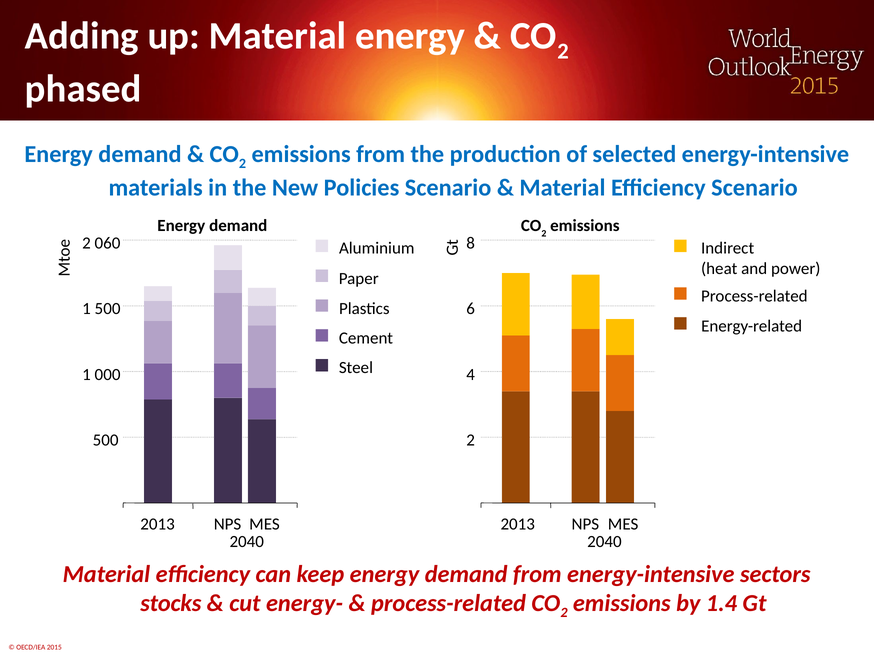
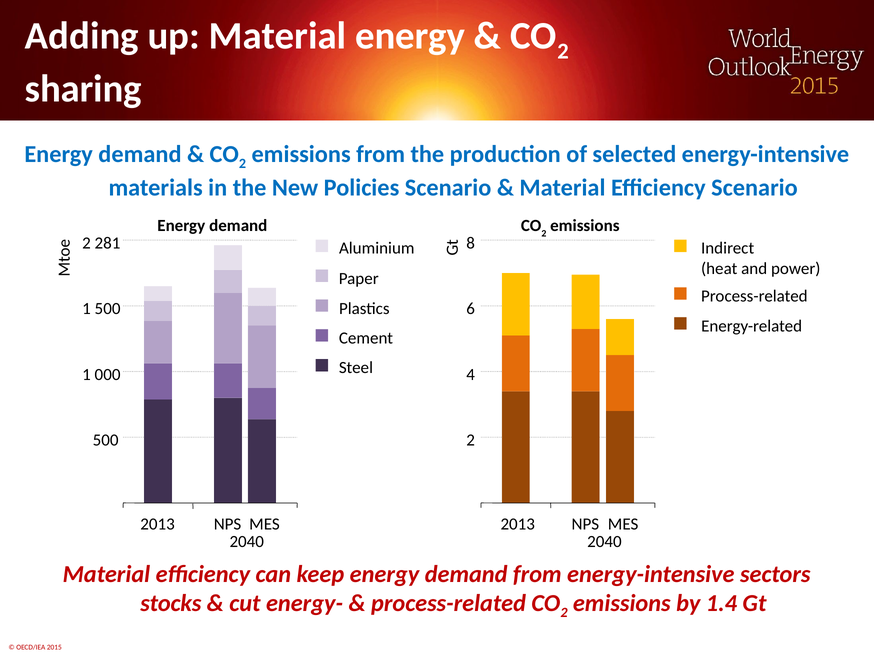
phased: phased -> sharing (83, 89)
060: 060 -> 281 (108, 243)
